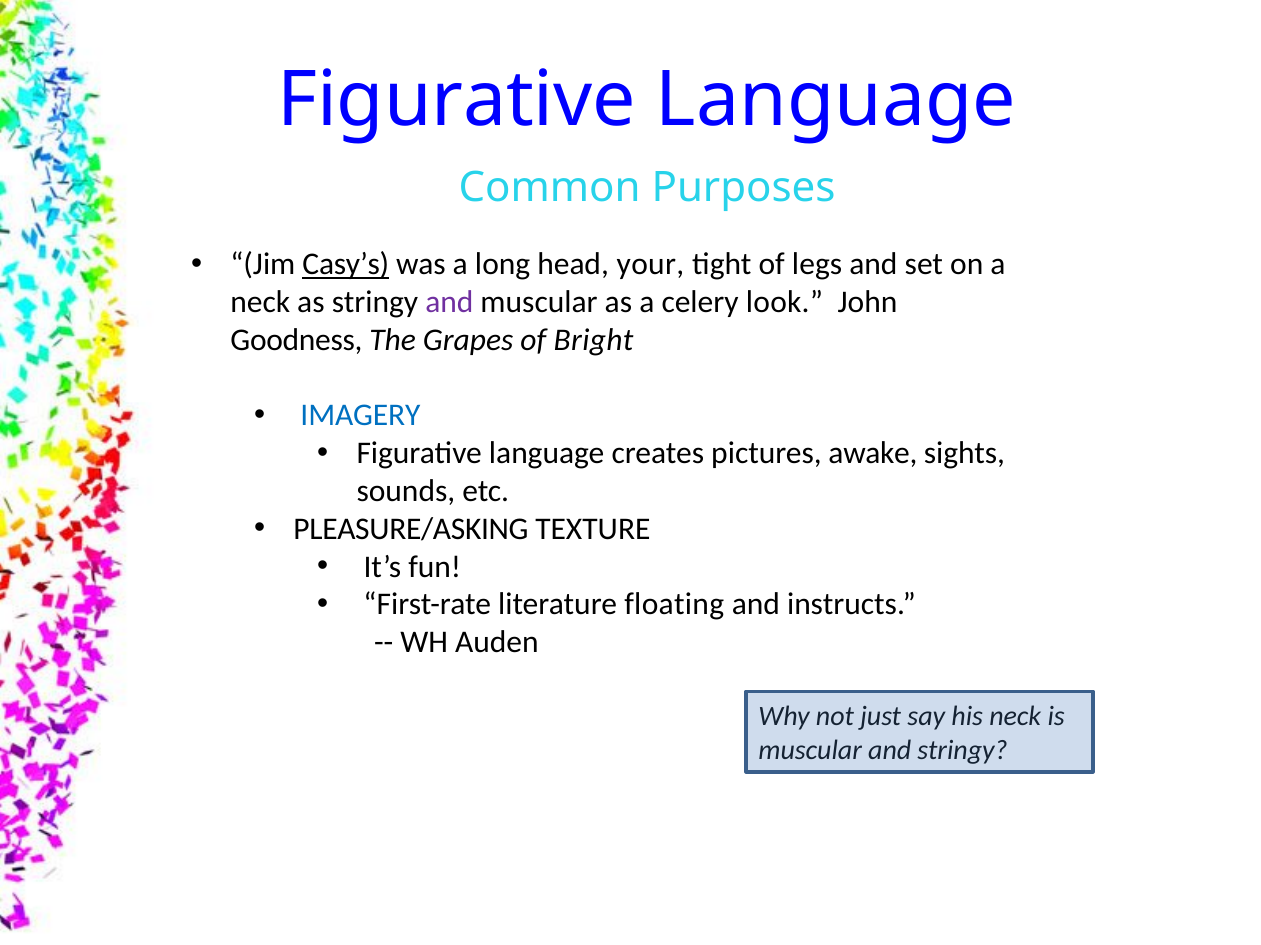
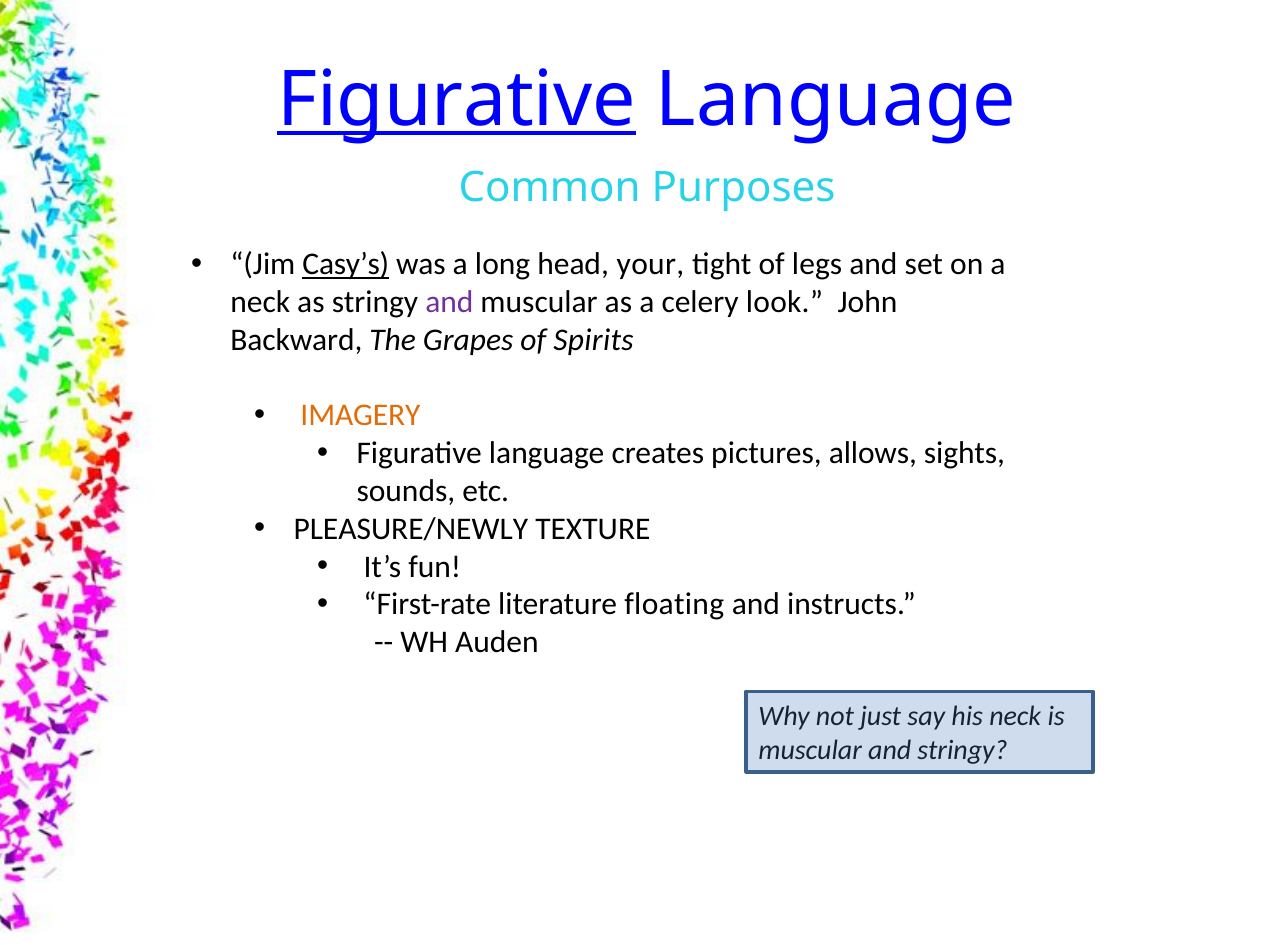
Figurative underline: none -> present (457, 100)
Goodness: Goodness -> Backward (296, 340)
Bright: Bright -> Spirits (594, 340)
IMAGERY colour: blue -> orange (360, 416)
awake: awake -> allows (873, 454)
PLEASURE/ASKING: PLEASURE/ASKING -> PLEASURE/NEWLY (411, 529)
